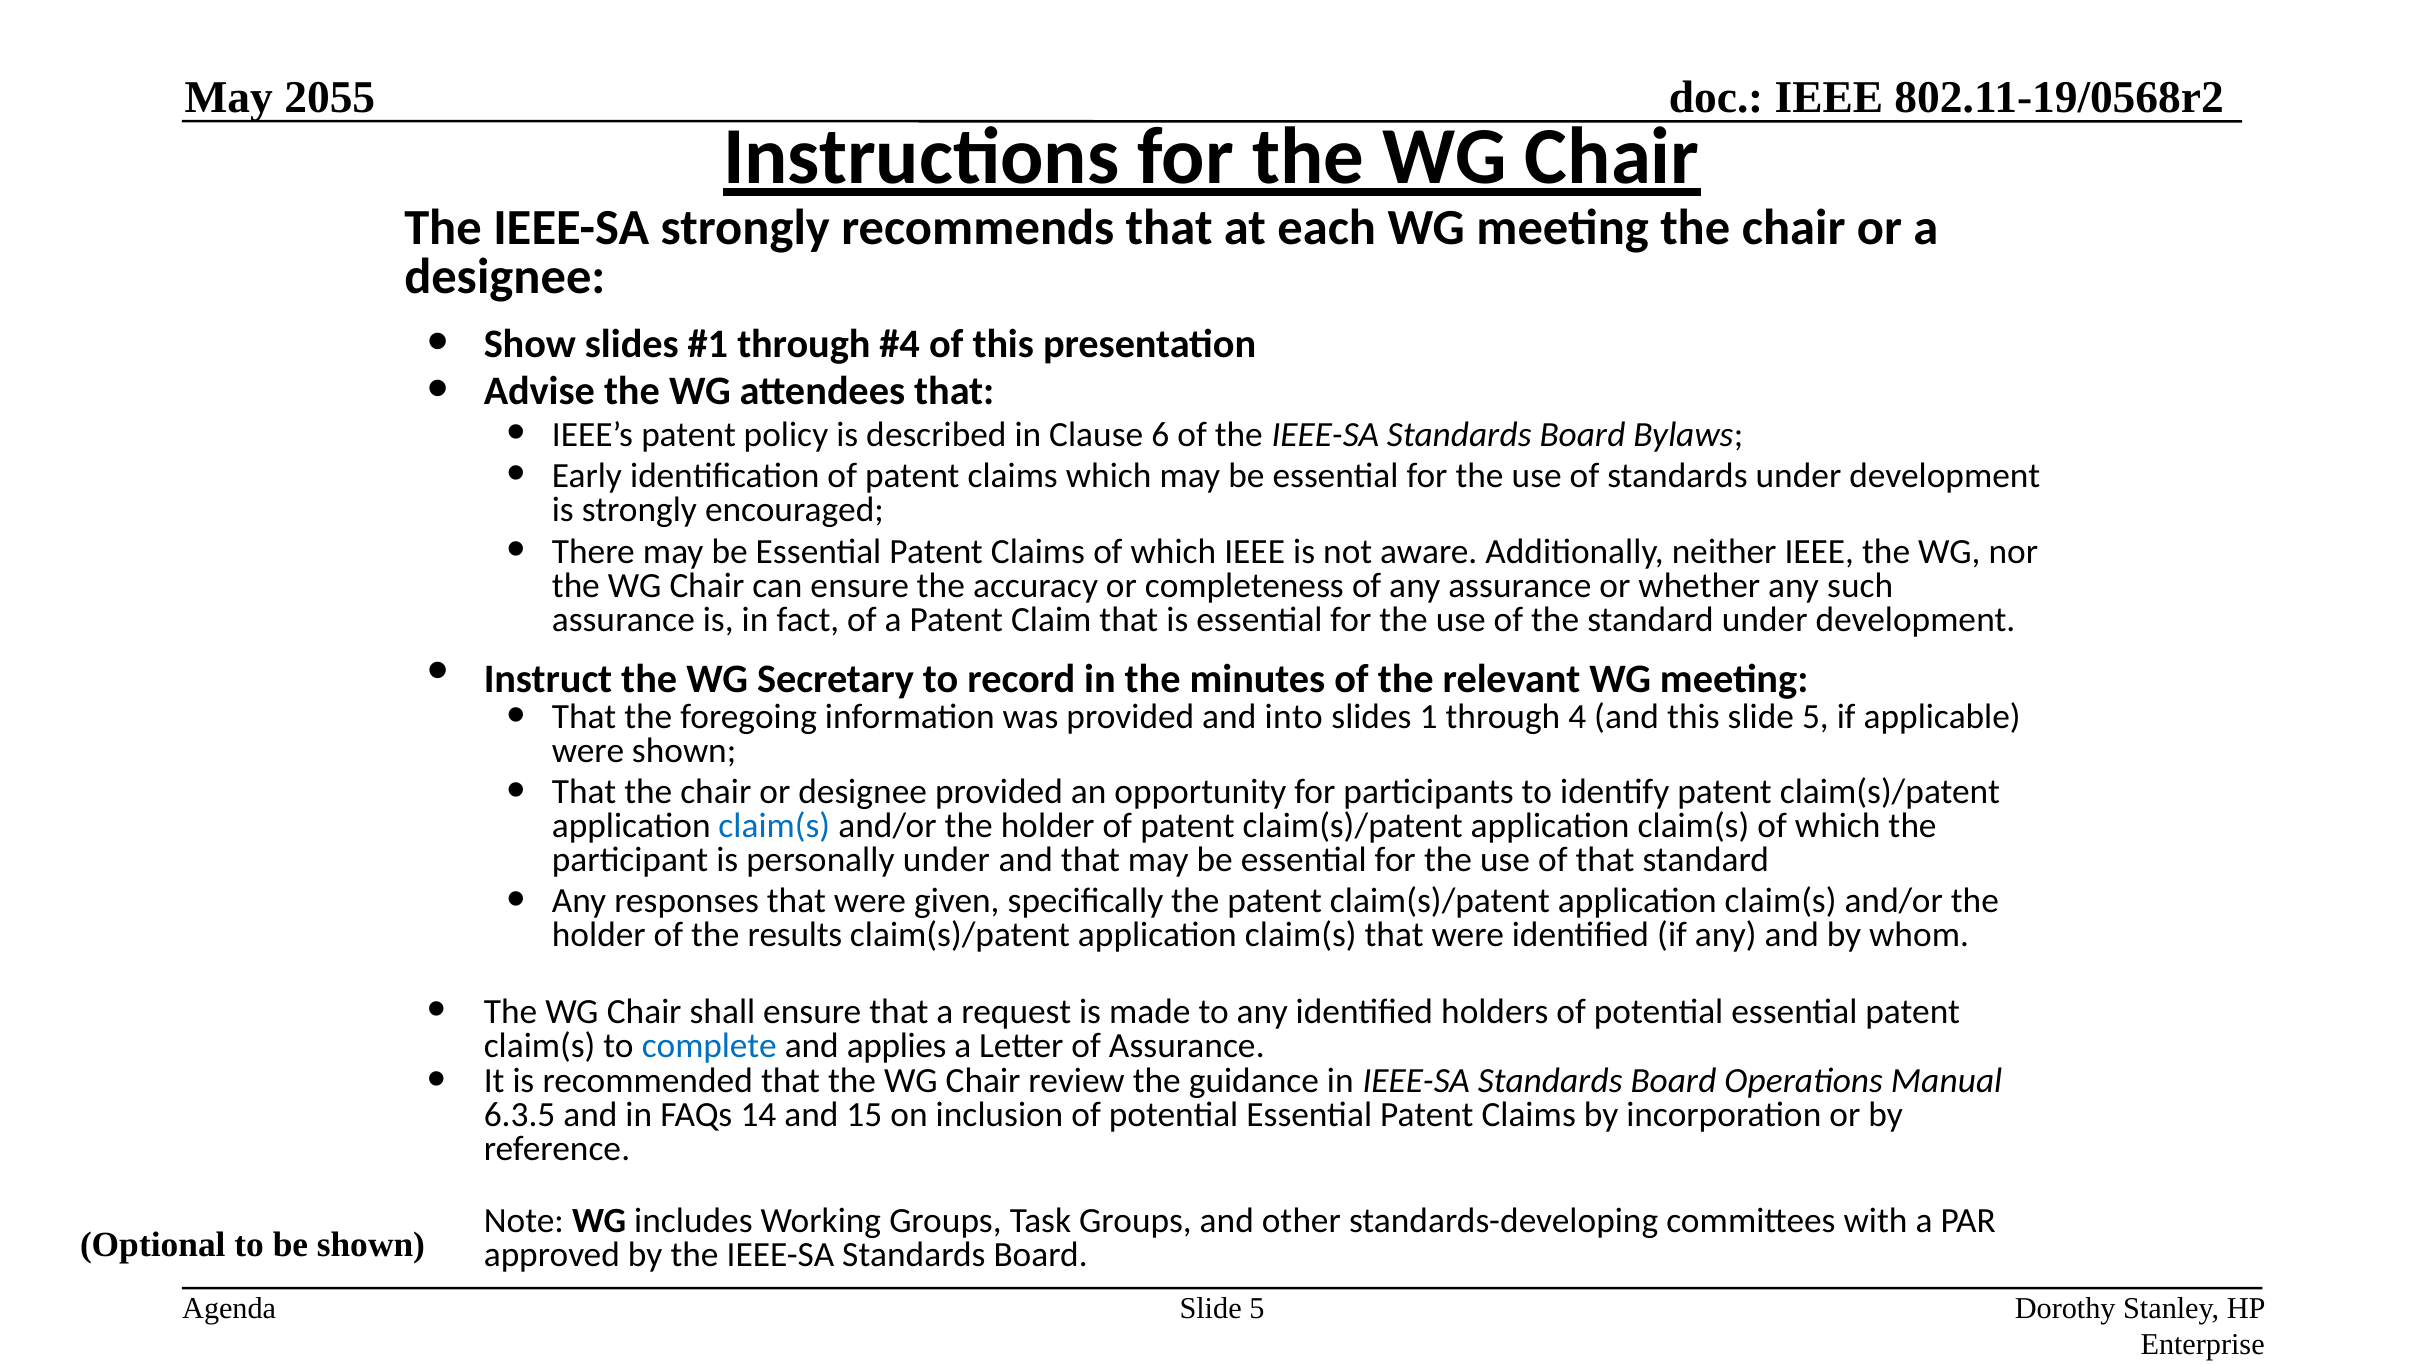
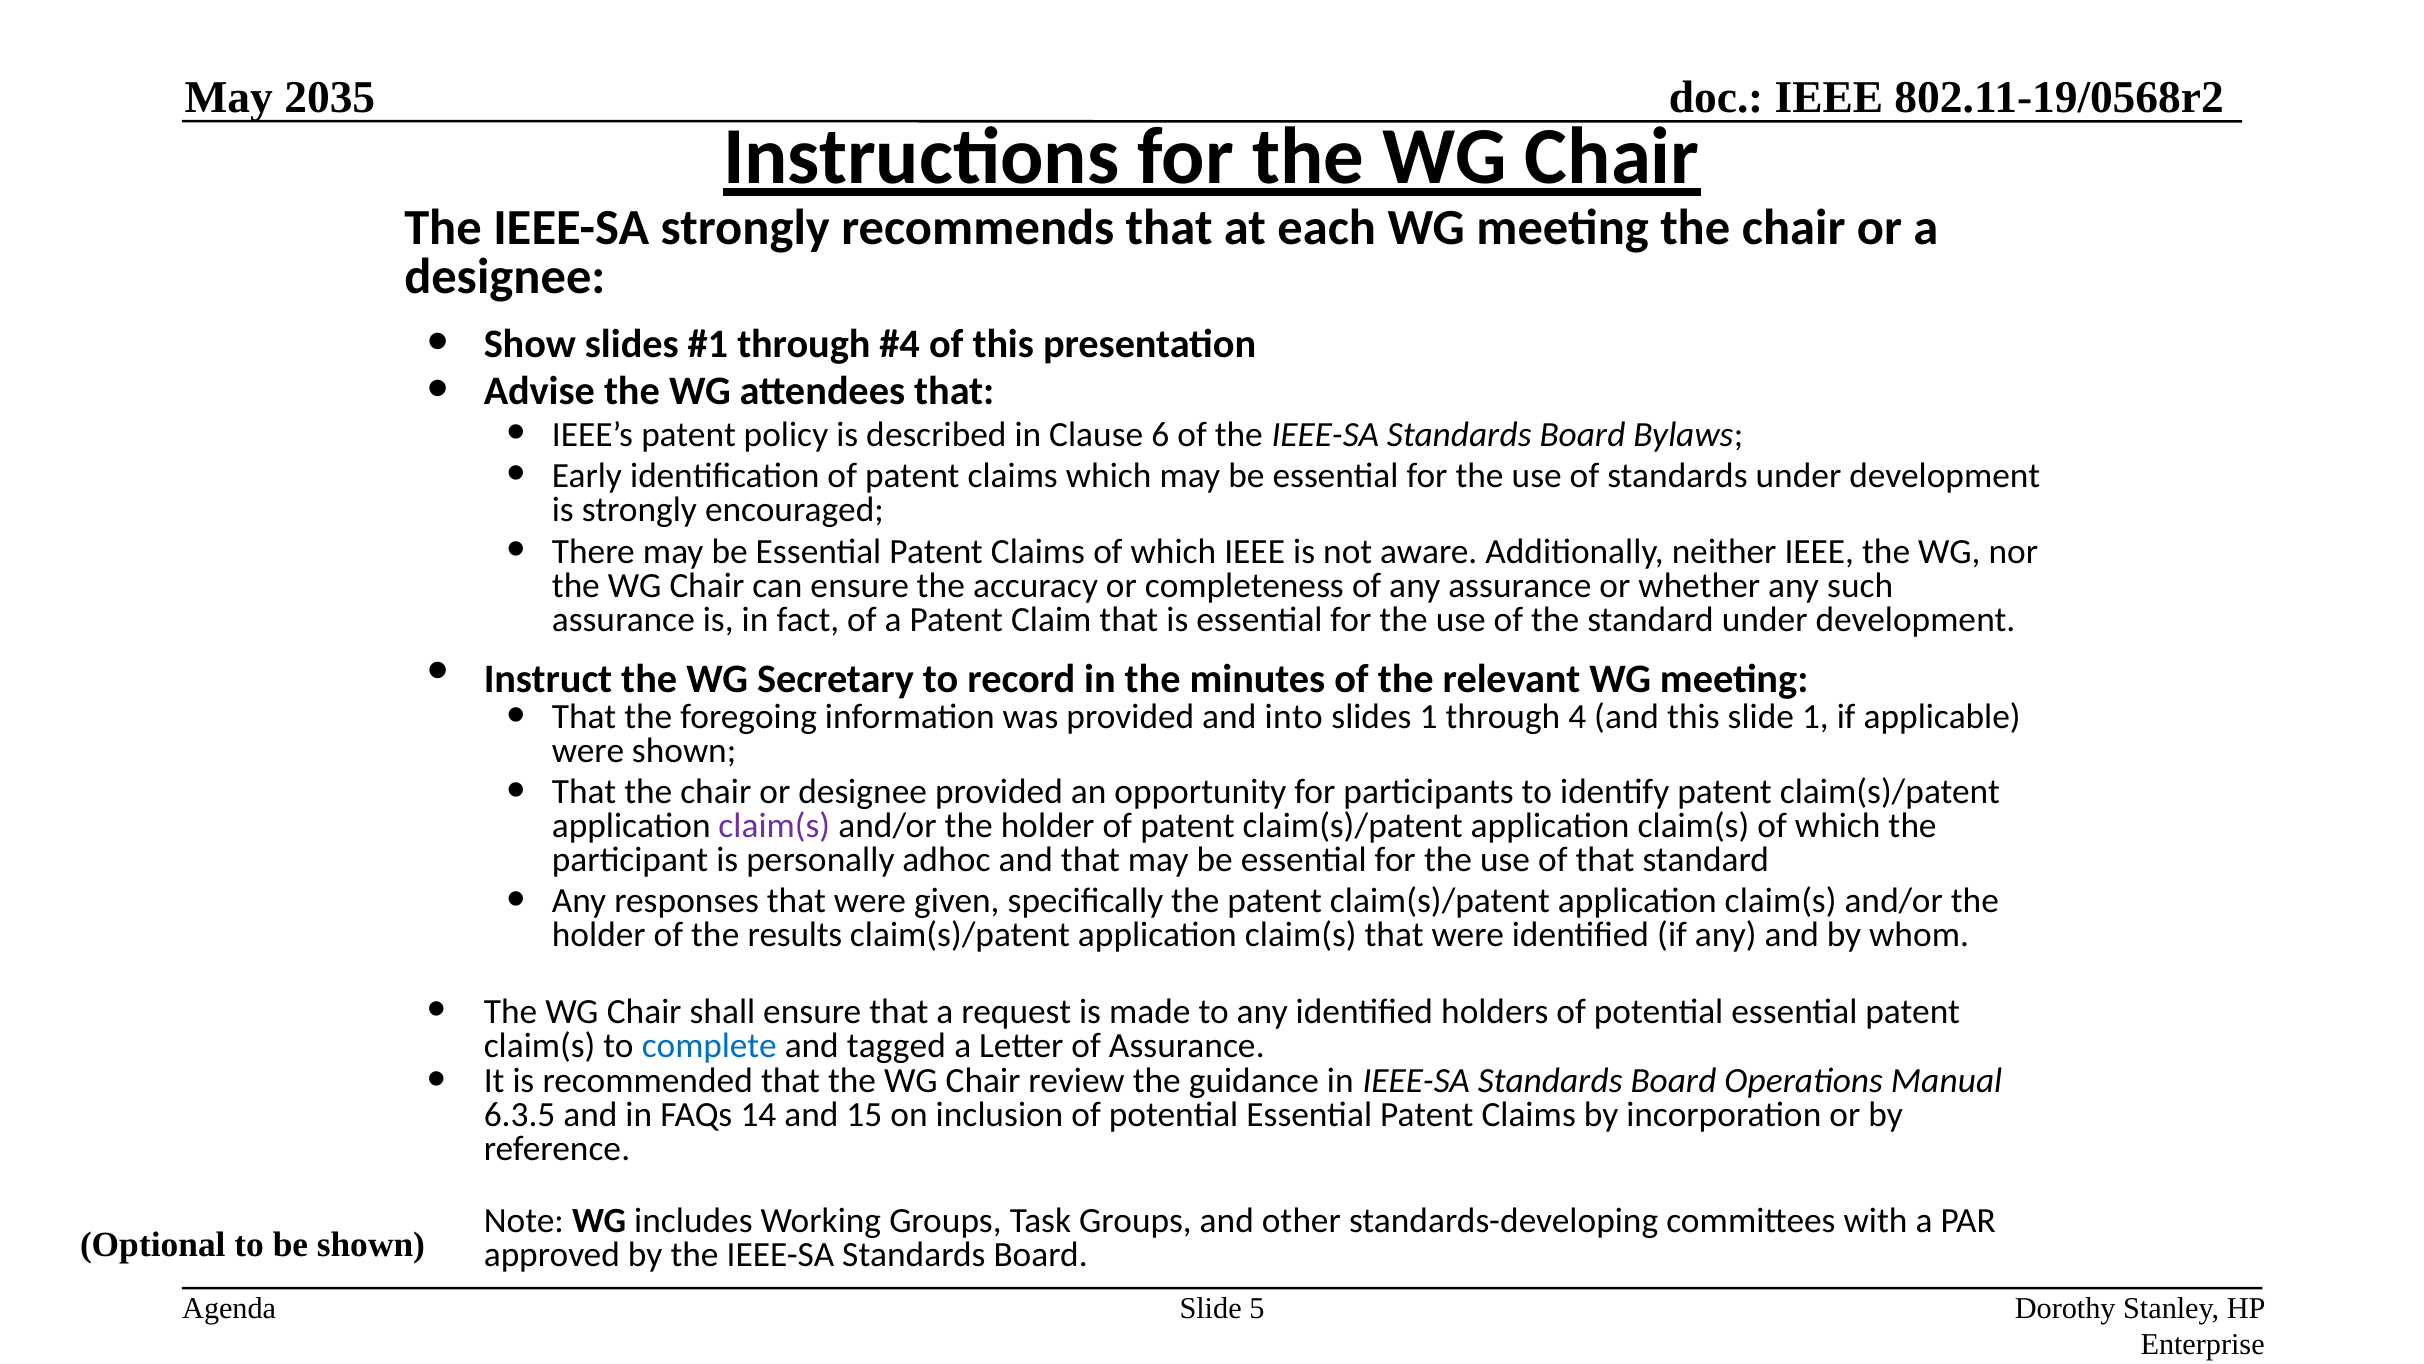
2055: 2055 -> 2035 (330, 97)
this slide 5: 5 -> 1 (1815, 717)
claim(s colour: blue -> purple (774, 826)
personally under: under -> adhoc (946, 859)
applies: applies -> tagged (896, 1045)
